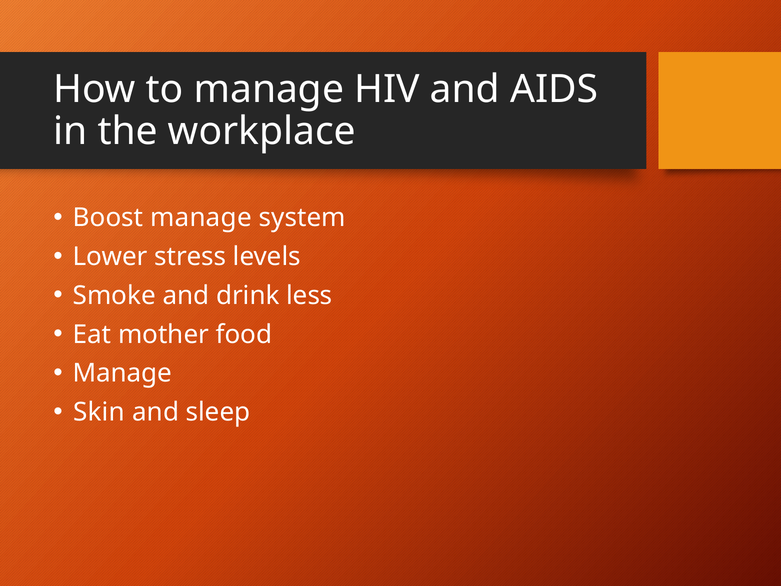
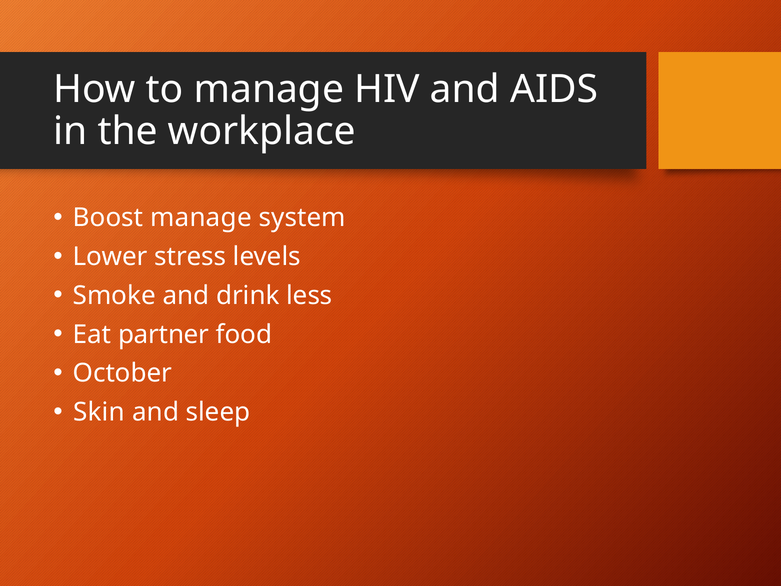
mother: mother -> partner (164, 334)
Manage: Manage -> October (122, 373)
